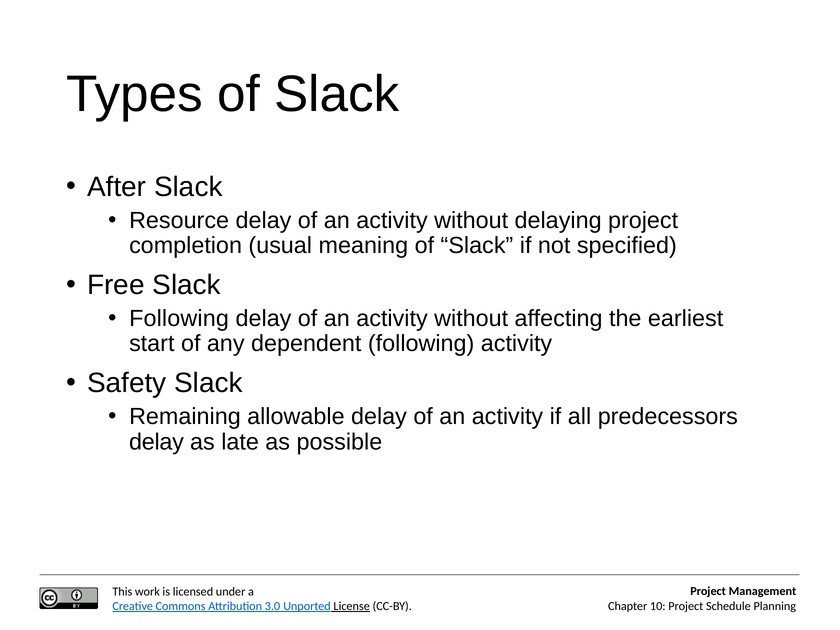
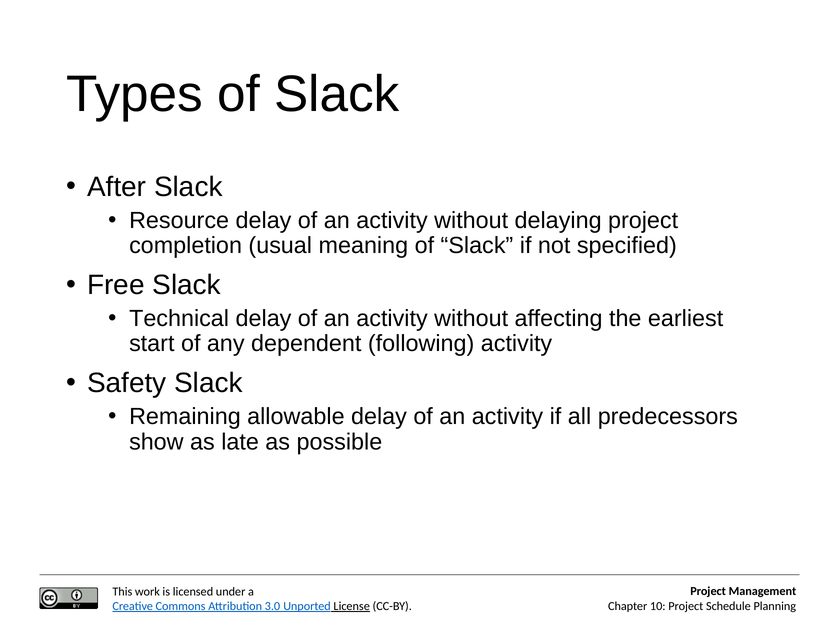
Following: Following -> Technical (179, 319)
delay: delay -> show (156, 442)
